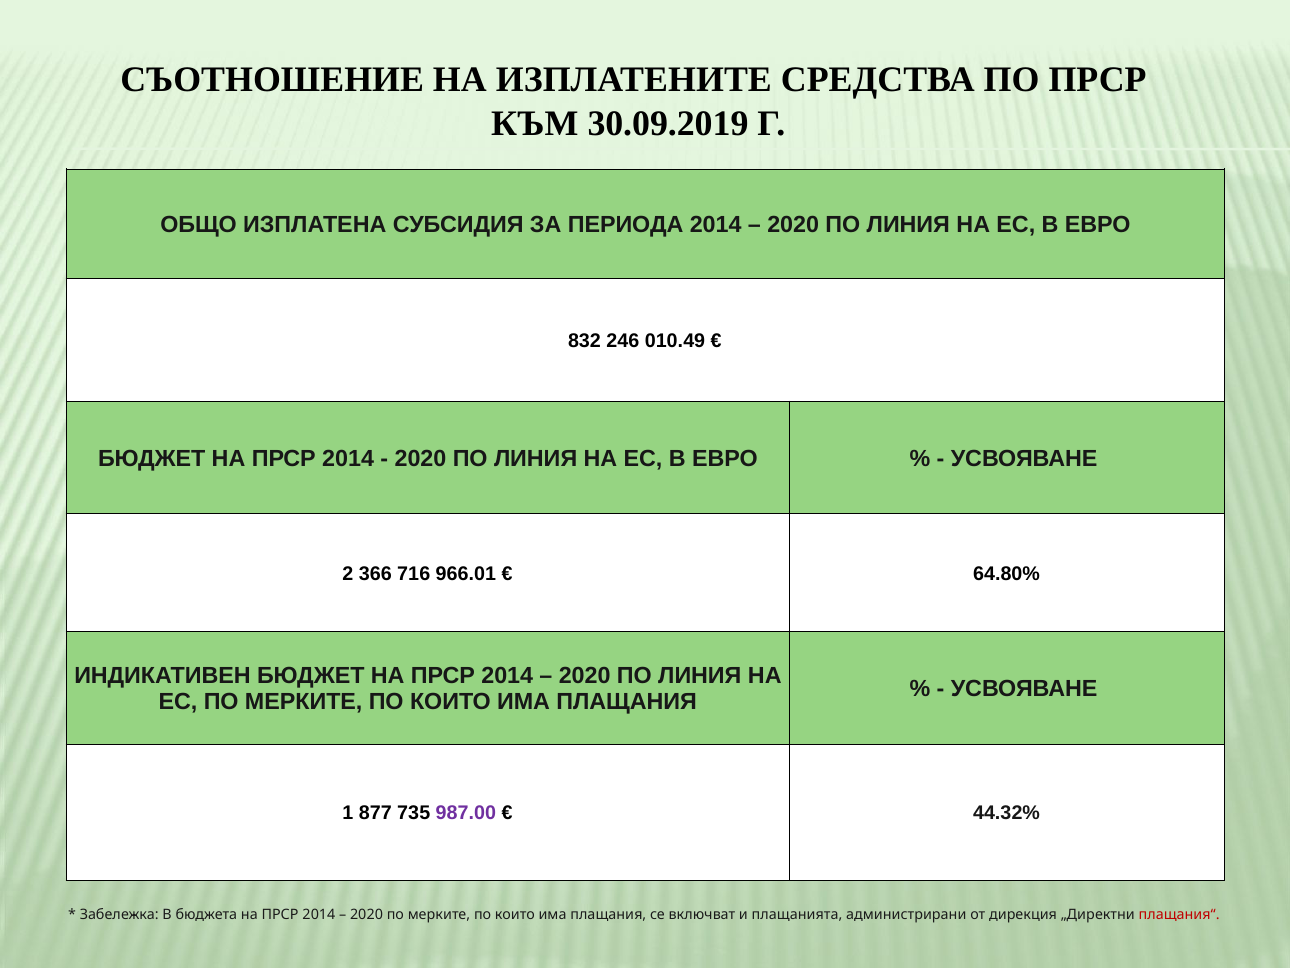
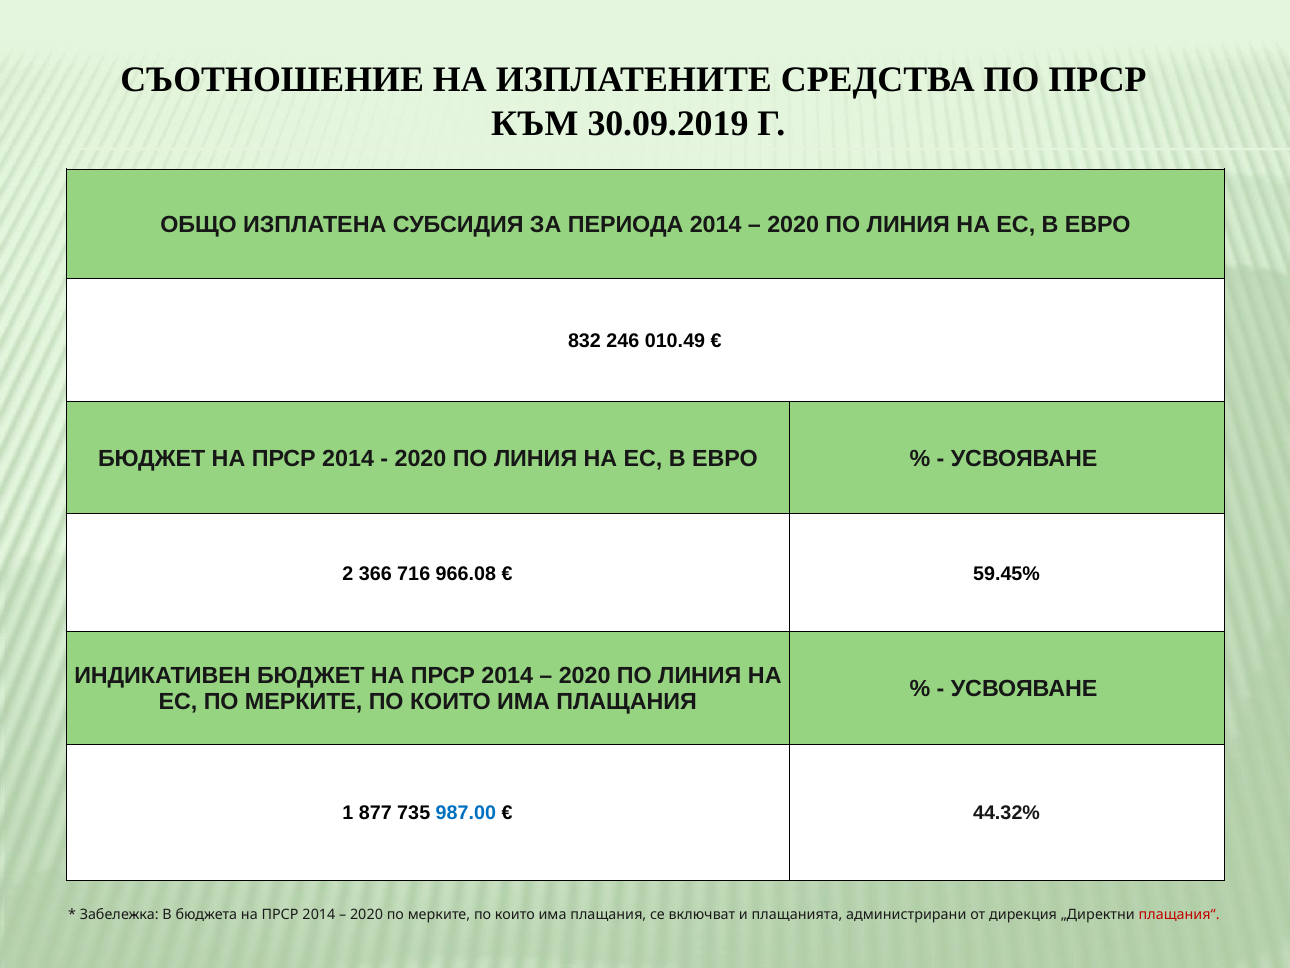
966.01: 966.01 -> 966.08 (466, 573)
64.80%: 64.80% -> 59.45% (1007, 573)
987.00 colour: purple -> blue (466, 813)
